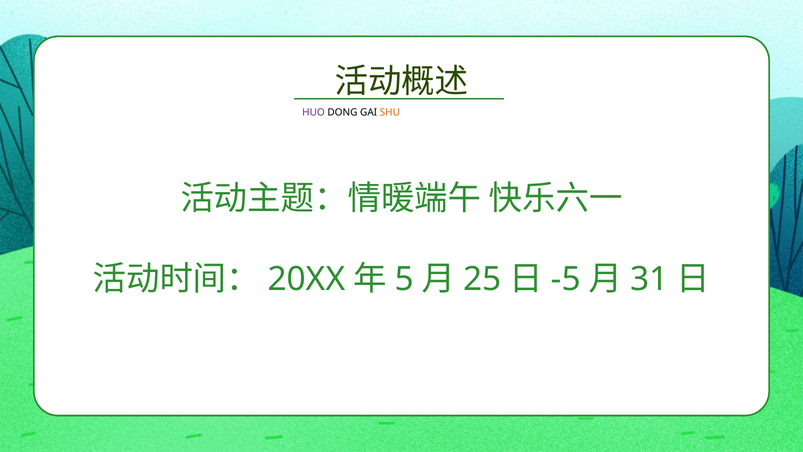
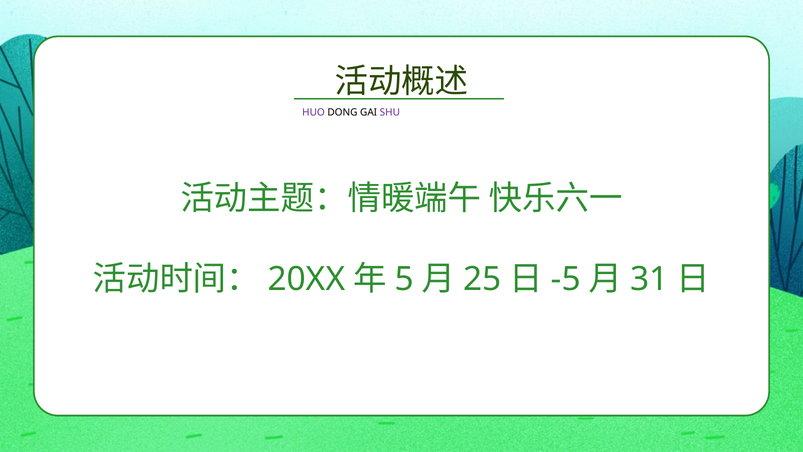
SHU colour: orange -> purple (390, 113)
